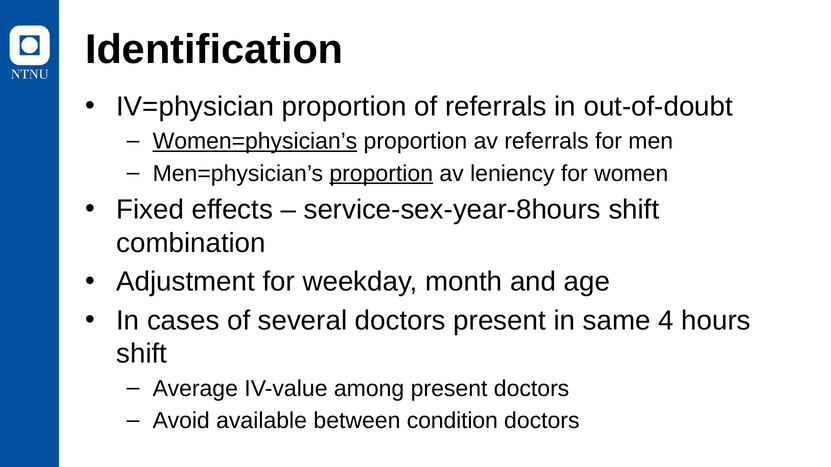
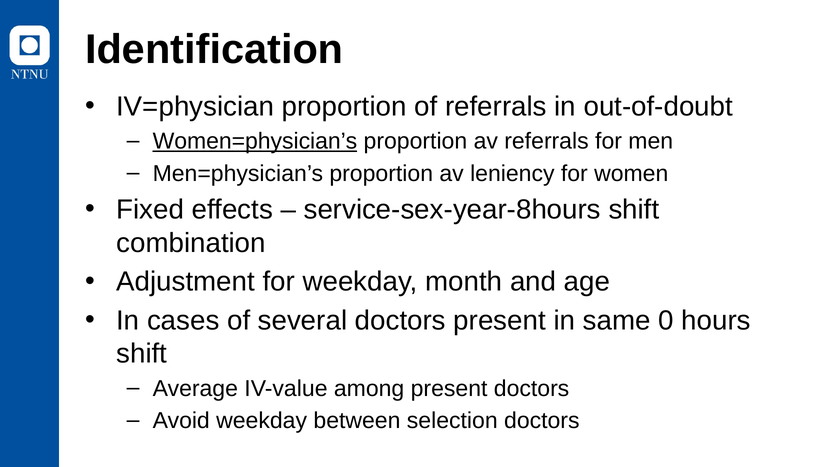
proportion underline: present -> none (381, 174)
4: 4 -> 0 (666, 321)
Avoid available: available -> weekday (262, 421)
condition: condition -> selection (452, 421)
